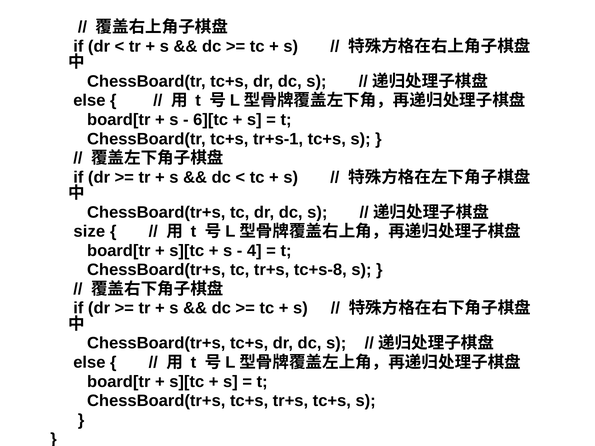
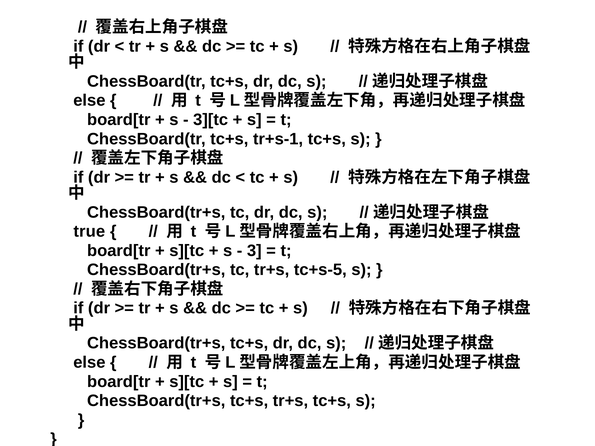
6][tc: 6][tc -> 3][tc (211, 120)
size: size -> true (89, 232)
4: 4 -> 3 (254, 251)
tc+s-8: tc+s-8 -> tc+s-5 (320, 270)
